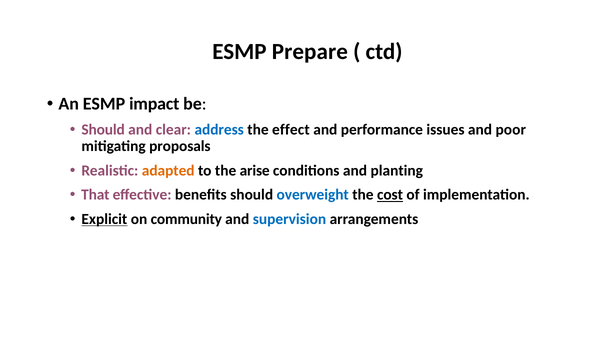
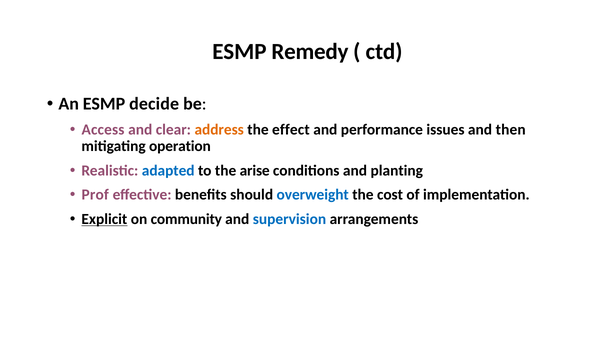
Prepare: Prepare -> Remedy (310, 52)
impact: impact -> decide (154, 104)
Should: Should -> Access (103, 130)
address colour: blue -> orange (219, 130)
poor: poor -> then (511, 130)
proposals: proposals -> operation (180, 146)
adapted colour: orange -> blue (168, 171)
That: That -> Prof (95, 195)
cost underline: present -> none (390, 195)
